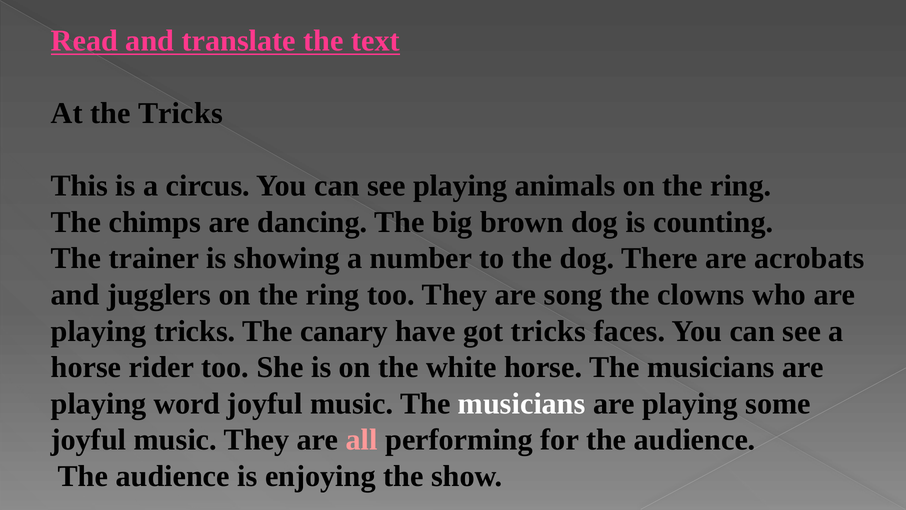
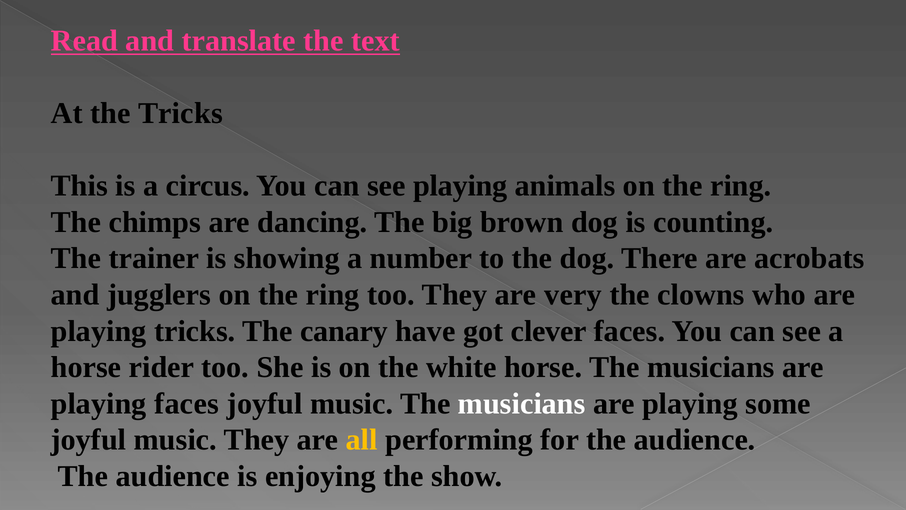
song: song -> very (573, 295)
got tricks: tricks -> clever (549, 331)
playing word: word -> faces (187, 403)
all colour: pink -> yellow (362, 440)
